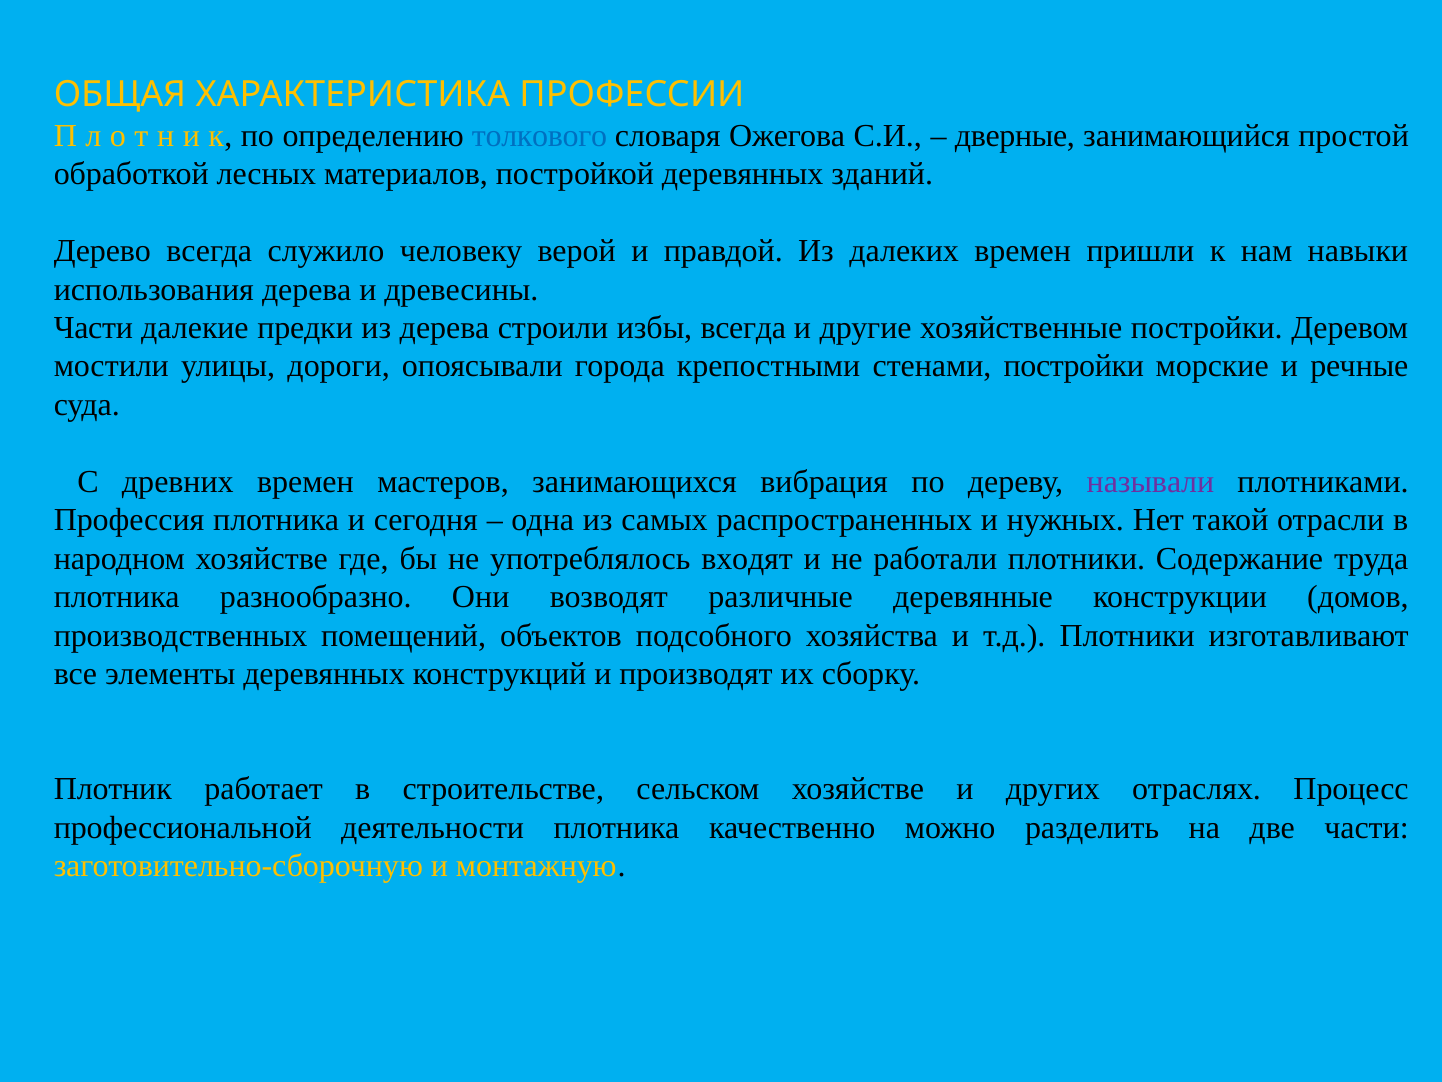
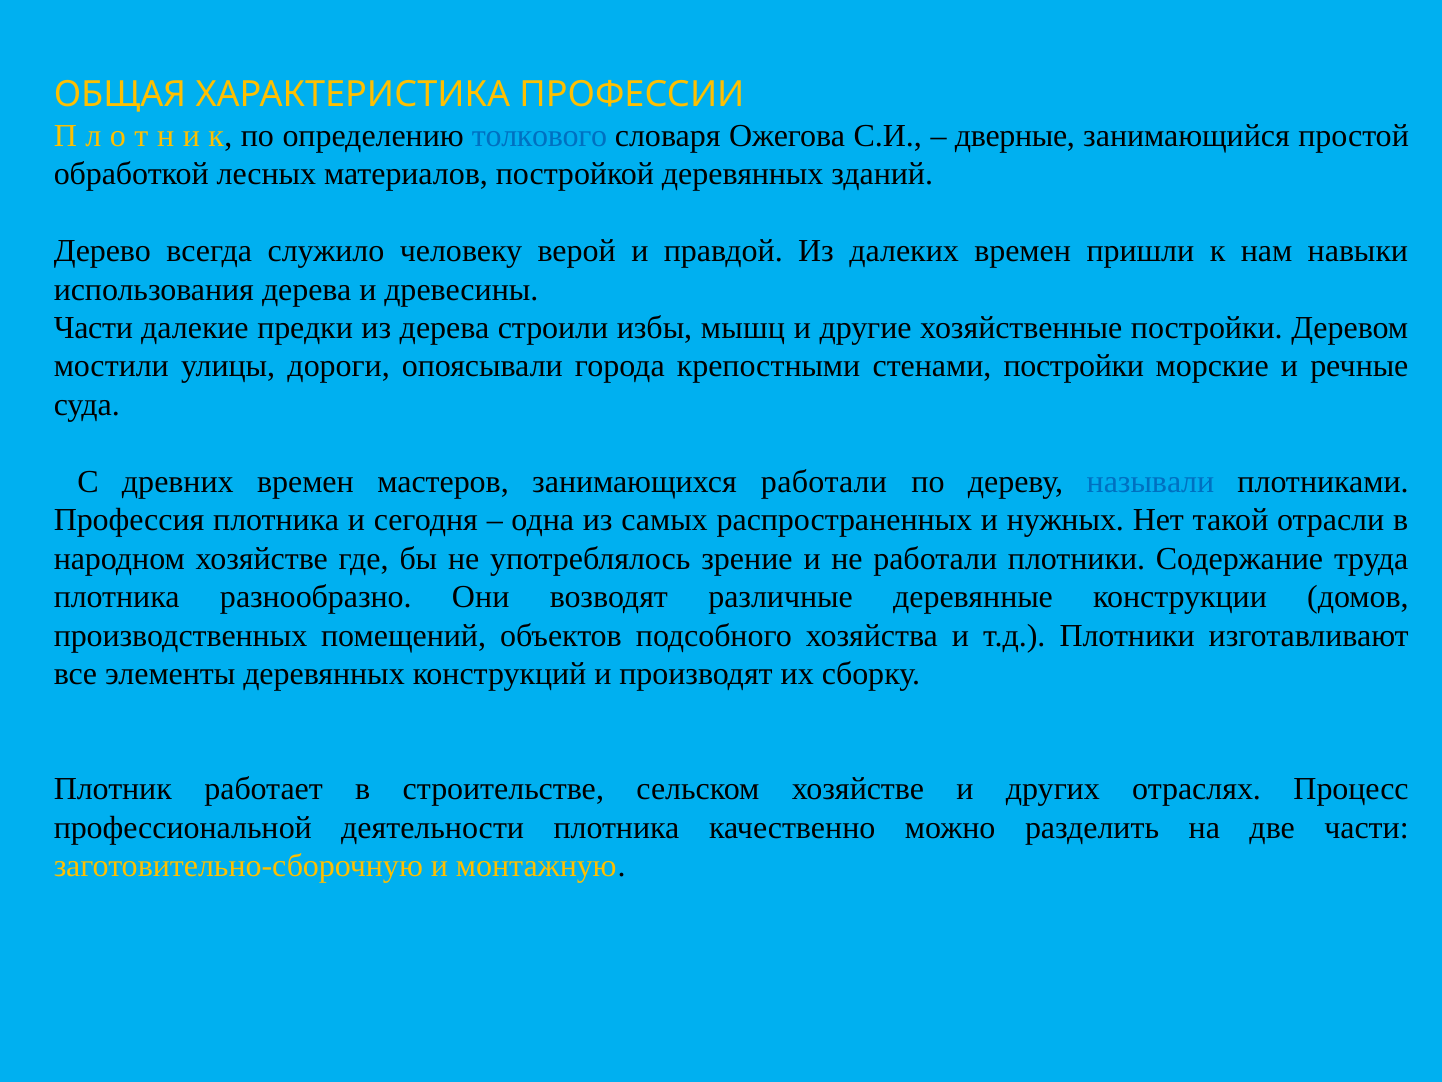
избы всегда: всегда -> мышц (743, 328)
занимающихся вибрация: вибрация -> работали (824, 481)
называли colour: purple -> blue (1150, 481)
входят: входят -> зрение (747, 558)
